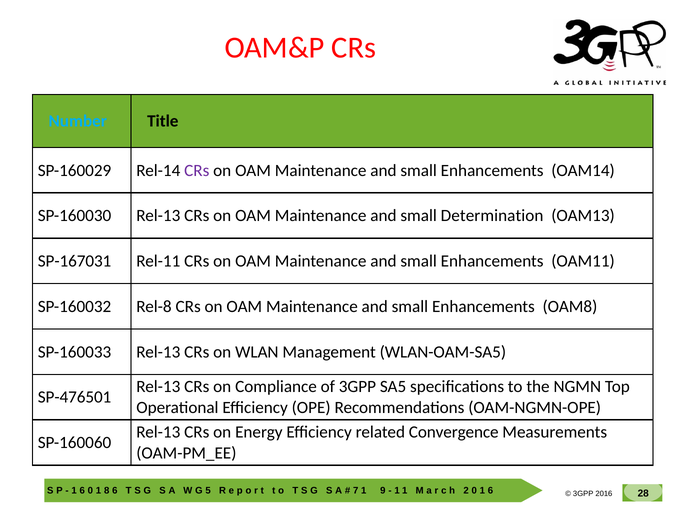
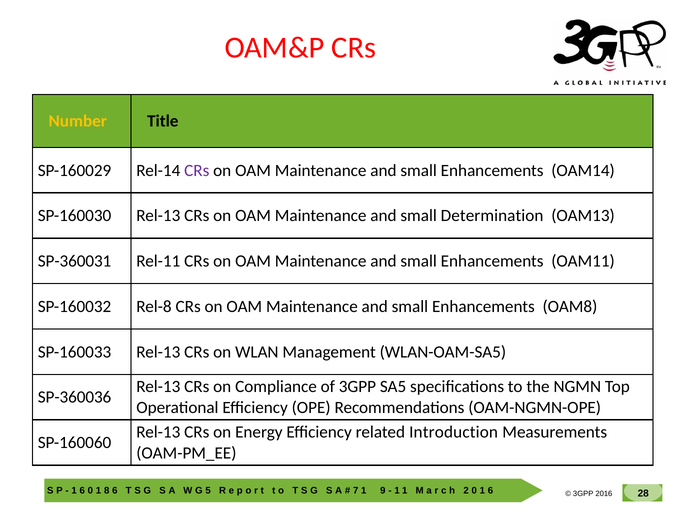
Number colour: light blue -> yellow (78, 121)
SP-167031: SP-167031 -> SP-360031 (75, 261)
SP-476501: SP-476501 -> SP-360036 (75, 397)
Convergence: Convergence -> Introduction (454, 432)
